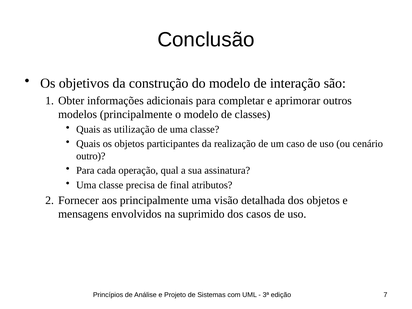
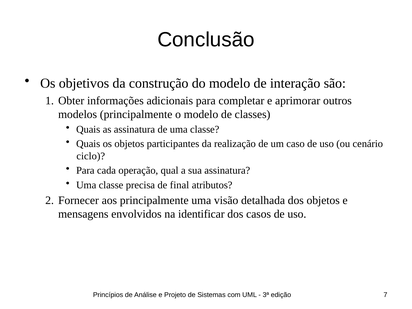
as utilização: utilização -> assinatura (134, 129)
outro: outro -> ciclo (91, 156)
suprimido: suprimido -> identificar (201, 214)
